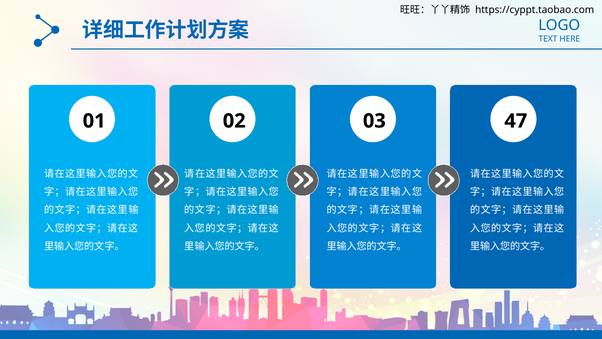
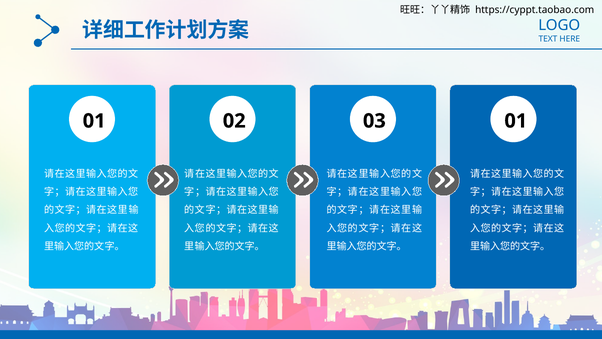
03 47: 47 -> 01 (516, 121)
